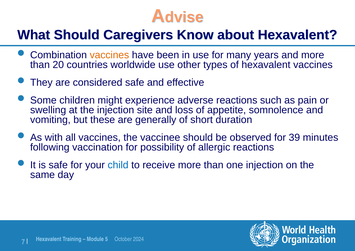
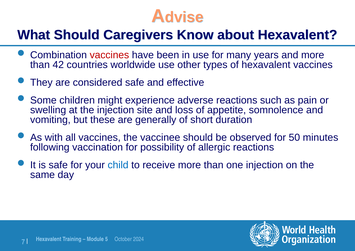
vaccines colour: orange -> red (109, 55)
20: 20 -> 42 (58, 65)
39: 39 -> 50 (294, 138)
